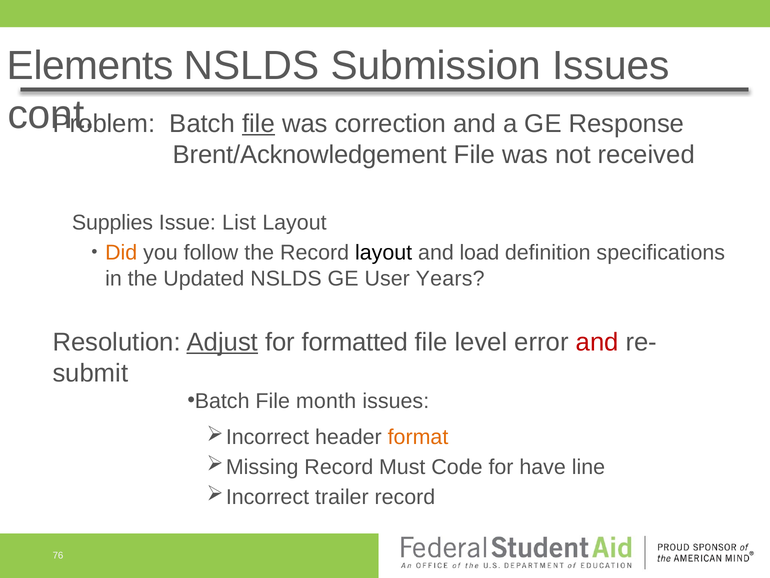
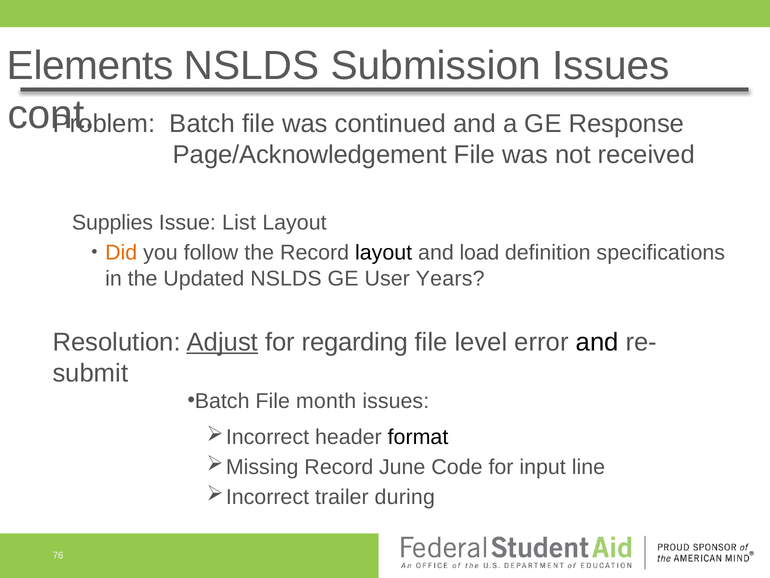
file underline: present -> none (259, 124)
correction: correction -> continued (390, 124)
Brent/Acknowledgement: Brent/Acknowledgement -> Page/Acknowledgement (310, 155)
formatted: formatted -> regarding (355, 342)
and colour: red -> black (597, 342)
format colour: orange -> black (418, 437)
Must: Must -> June (402, 467)
have: have -> input (543, 467)
trailer record: record -> during (405, 497)
